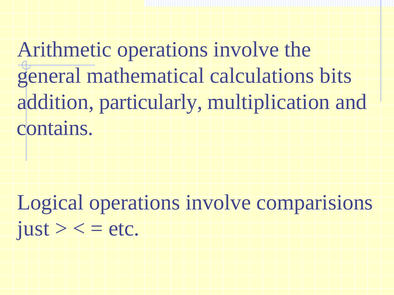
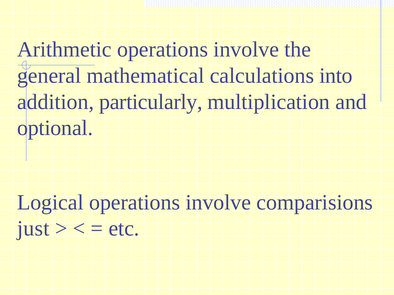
bits: bits -> into (336, 76)
contains: contains -> optional (55, 128)
